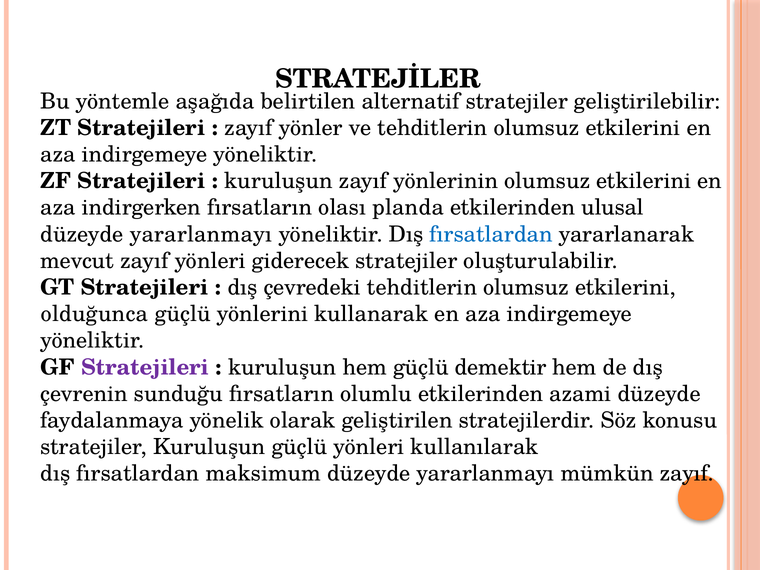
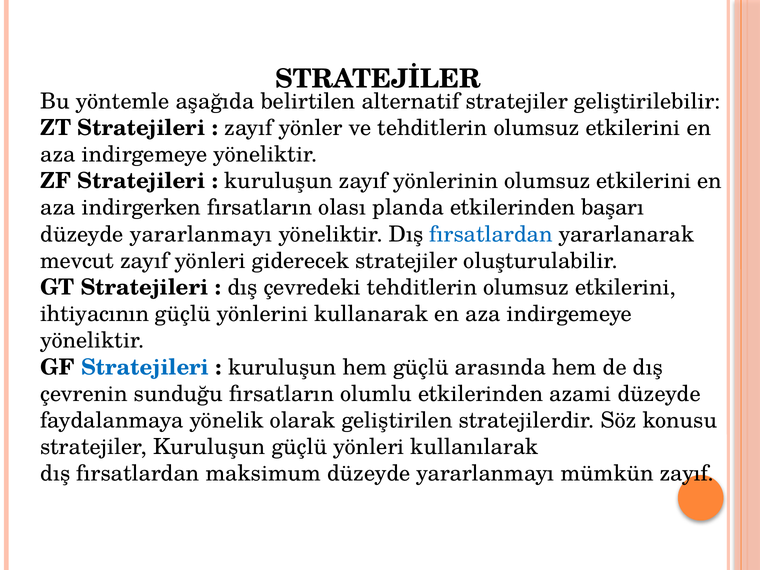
ulusal: ulusal -> başarı (613, 208)
olduğunca: olduğunca -> ihtiyacının (95, 314)
Stratejileri colour: purple -> blue (145, 367)
demektir: demektir -> arasında (501, 367)
